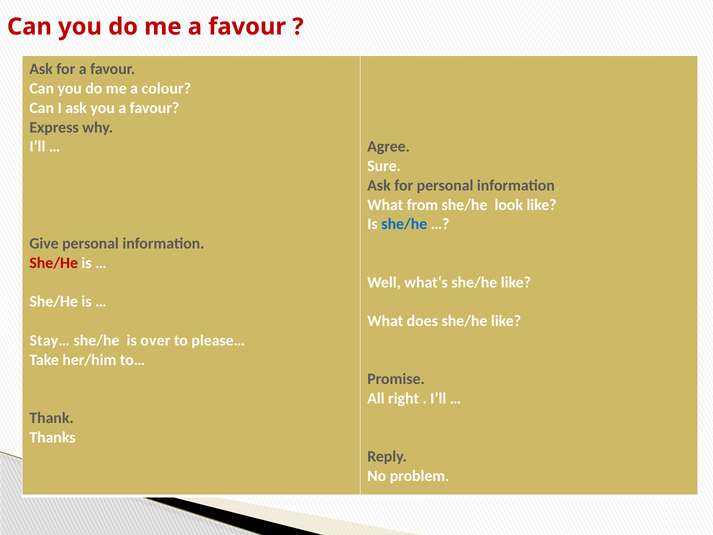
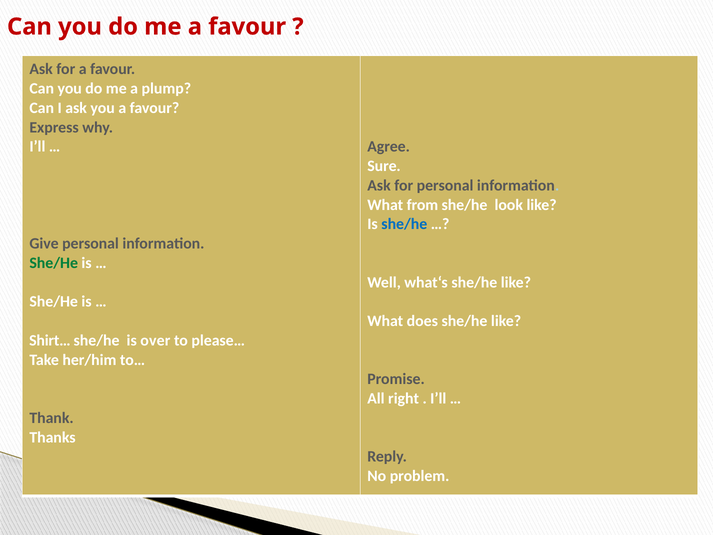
colour: colour -> plump (166, 89)
She/He colour: red -> green (54, 263)
Stay…: Stay… -> Shirt… (50, 340)
